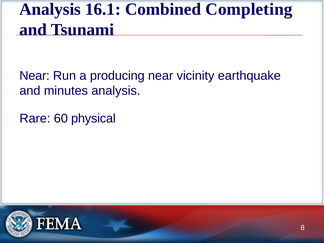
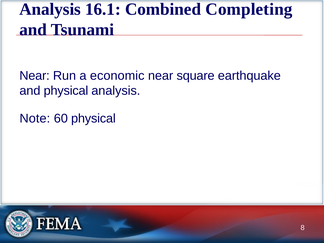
producing: producing -> economic (117, 76)
vicinity: vicinity -> square (196, 76)
and minutes: minutes -> physical (66, 91)
Rare: Rare -> Note (35, 119)
